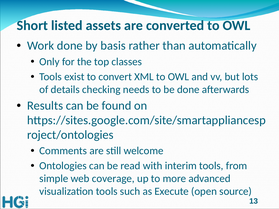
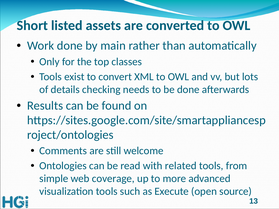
basis: basis -> main (113, 46)
interim: interim -> related (181, 166)
